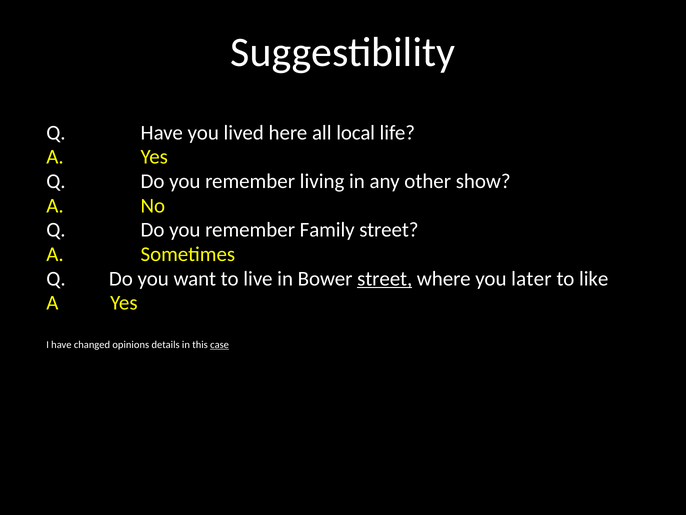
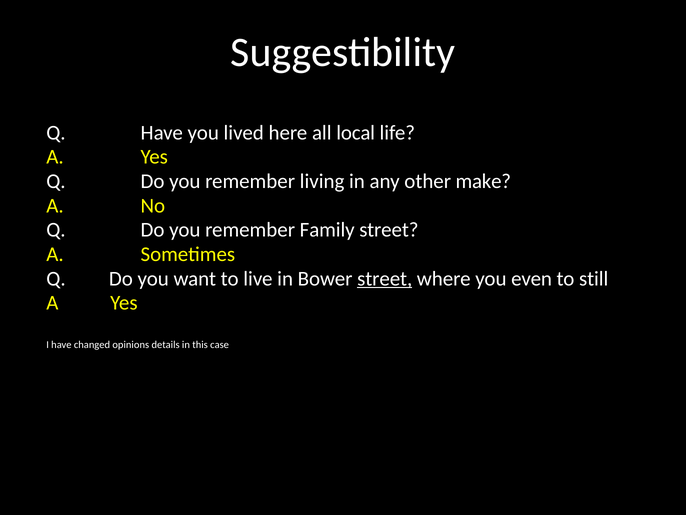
show: show -> make (483, 181)
later: later -> even (532, 278)
like: like -> still (594, 278)
case underline: present -> none (220, 345)
